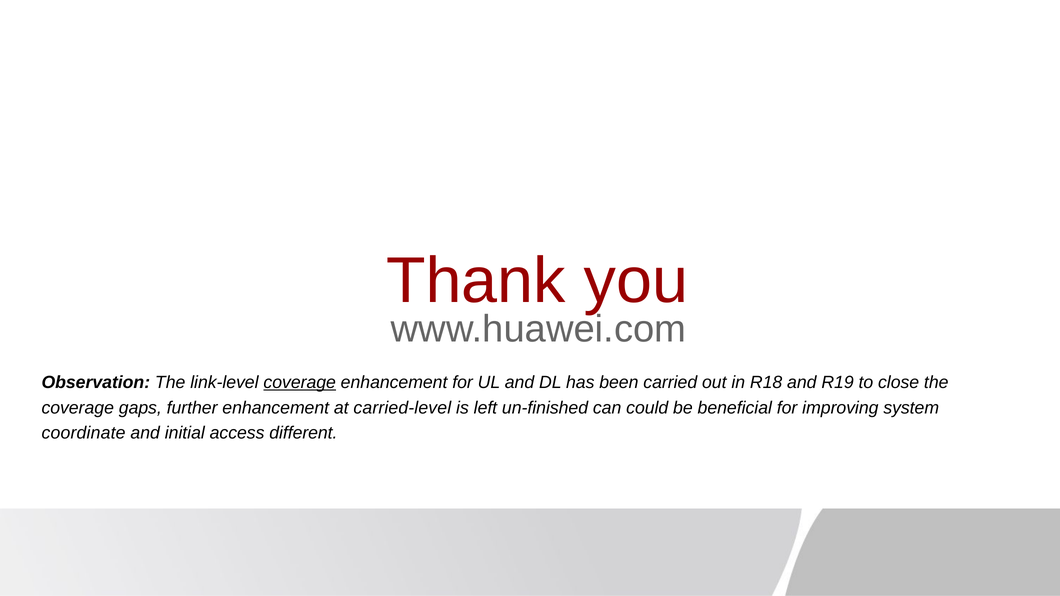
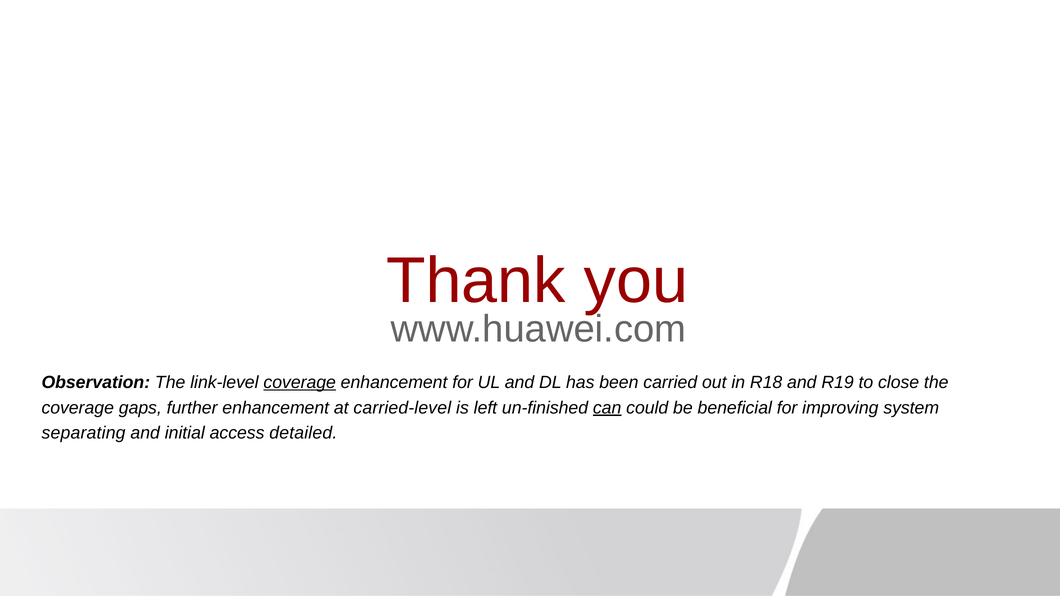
can underline: none -> present (607, 408)
coordinate: coordinate -> separating (84, 433)
different: different -> detailed (303, 433)
